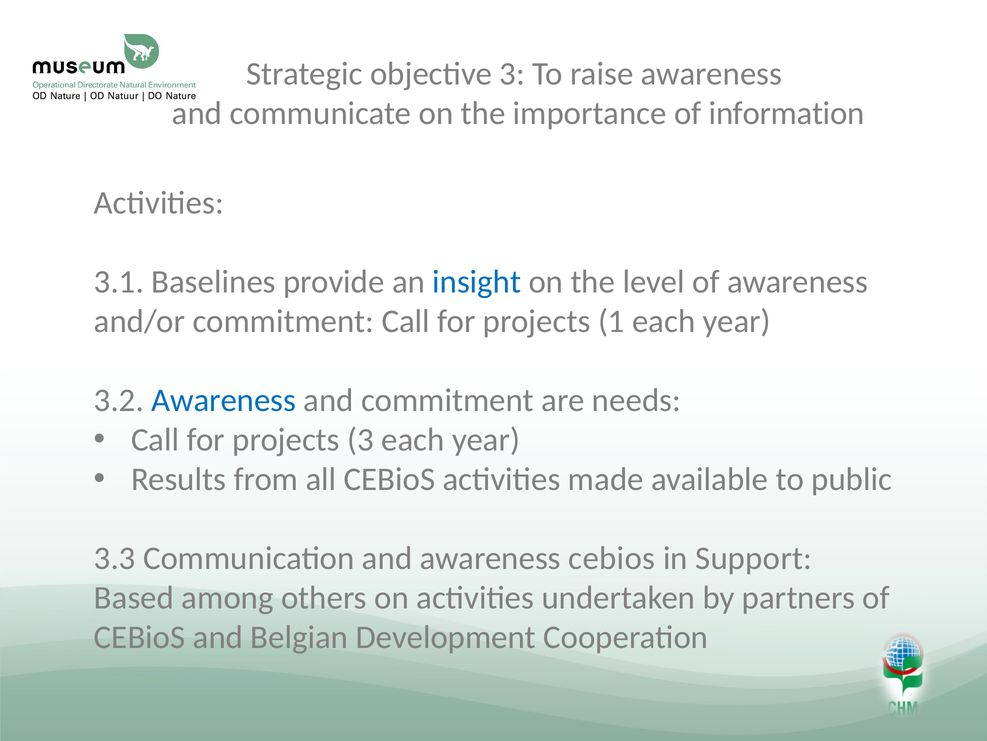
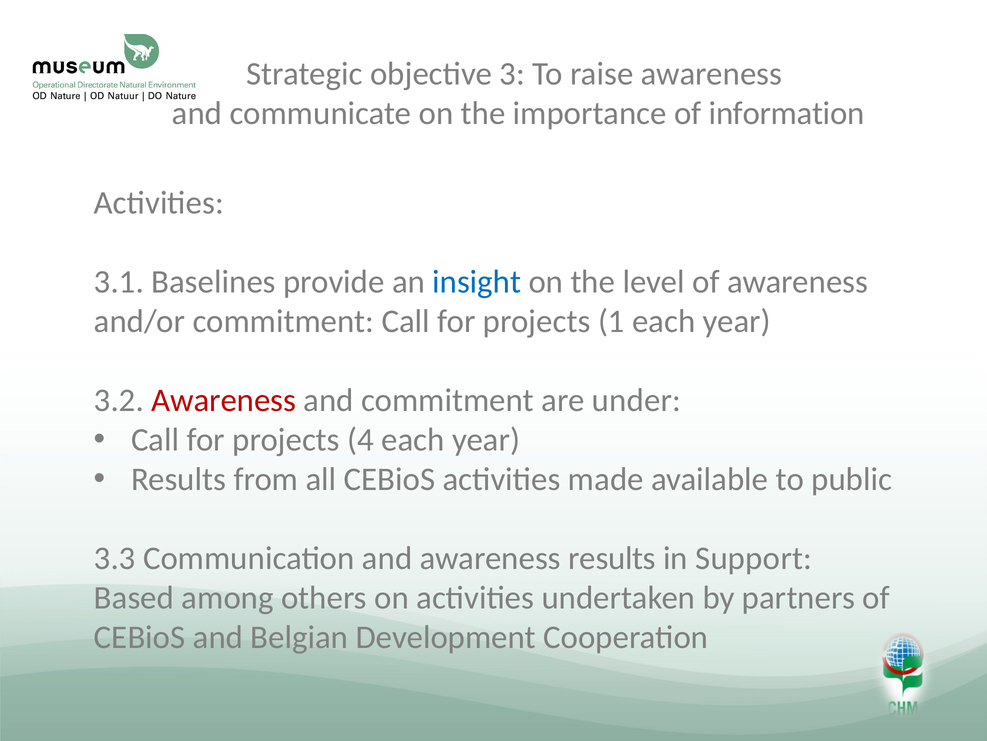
Awareness colour: blue -> red (224, 400)
needs: needs -> under (637, 400)
projects 3: 3 -> 4 (361, 440)
awareness cebios: cebios -> results (612, 558)
